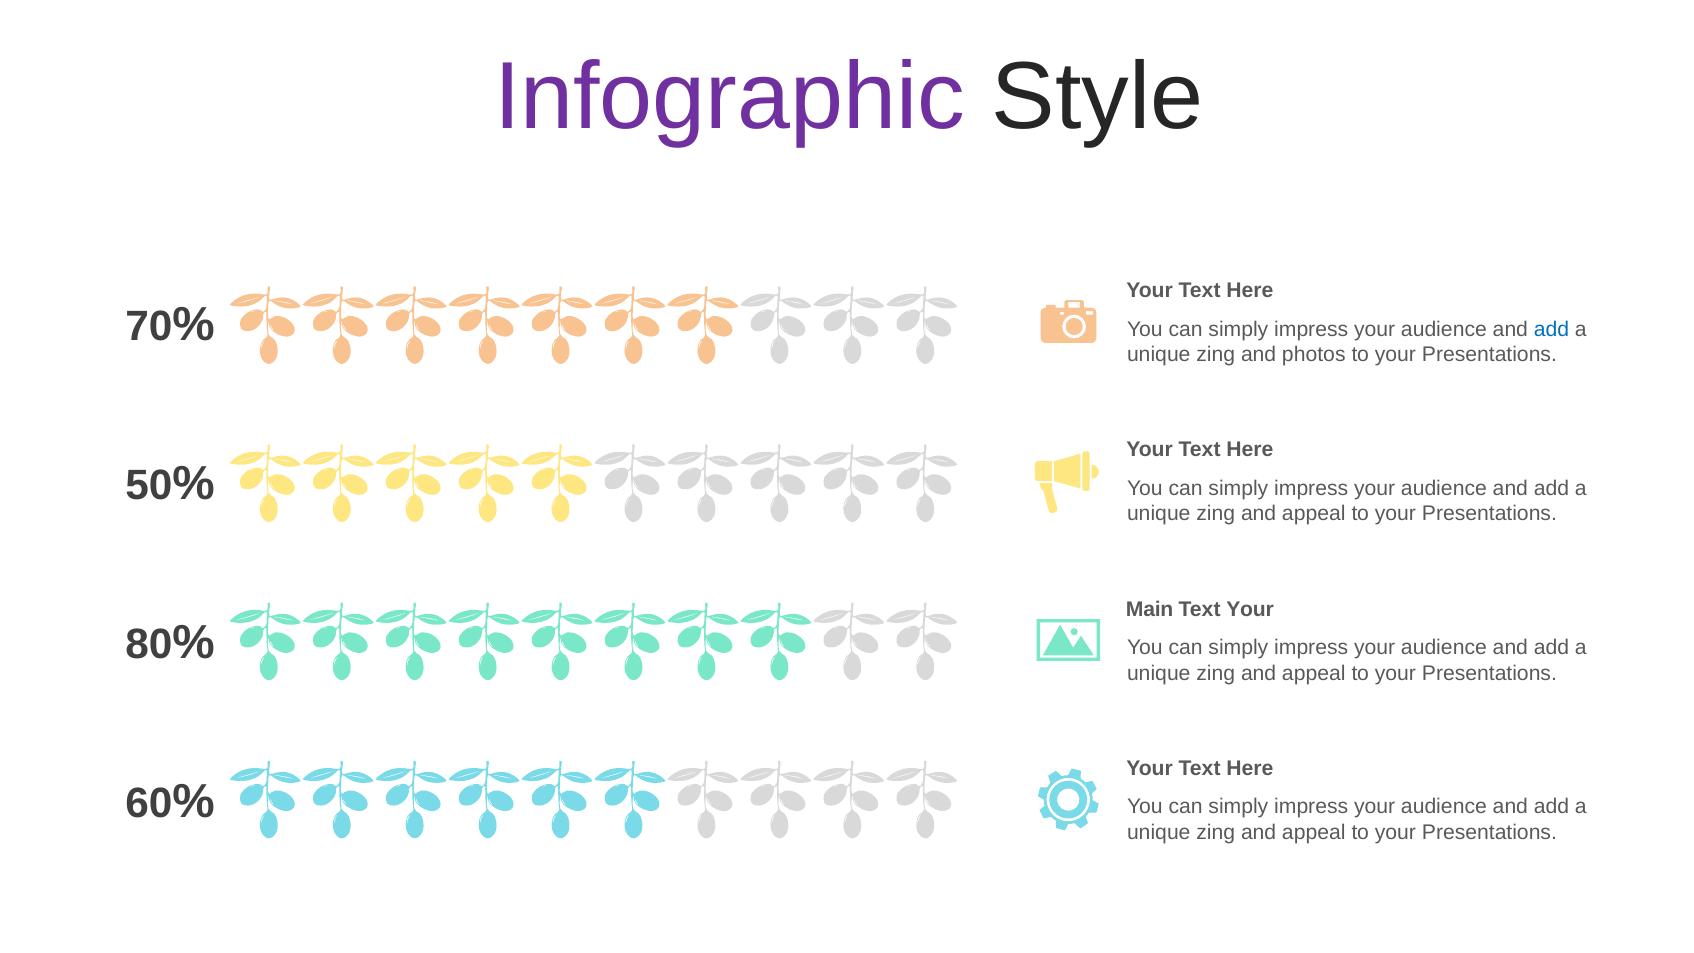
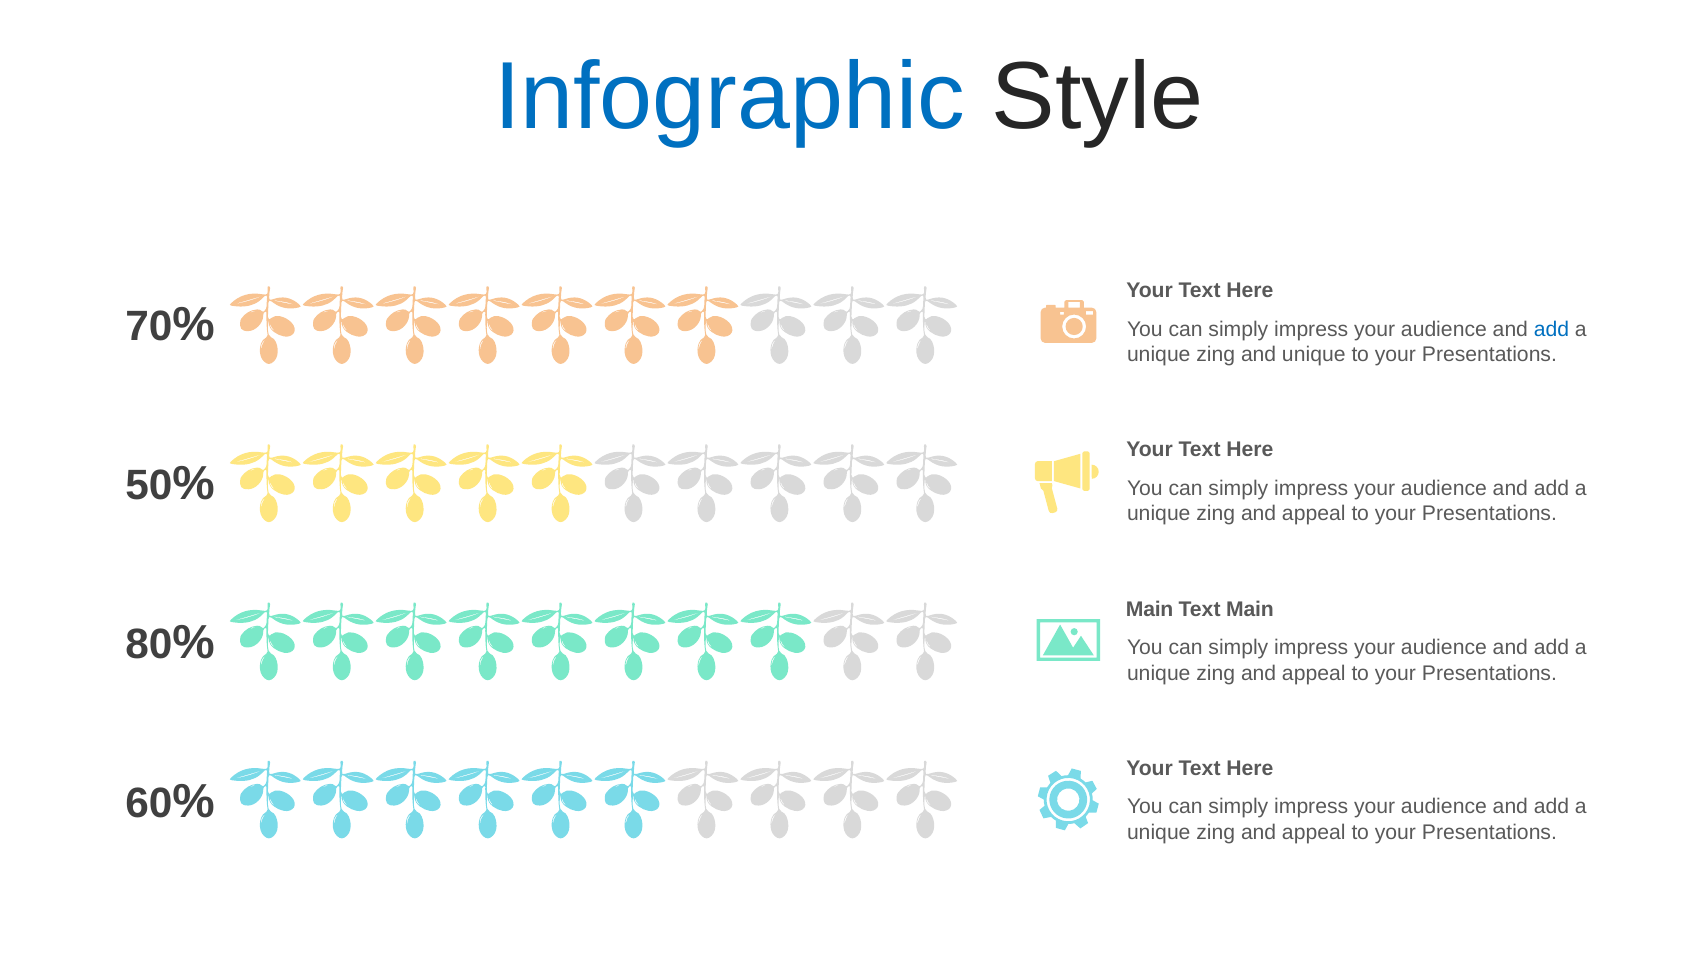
Infographic colour: purple -> blue (730, 97)
and photos: photos -> unique (1314, 354)
Text Your: Your -> Main (1250, 609)
